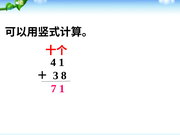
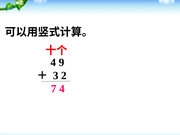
4 1: 1 -> 9 (61, 62)
8: 8 -> 2 (64, 76)
7 1: 1 -> 4 (62, 89)
